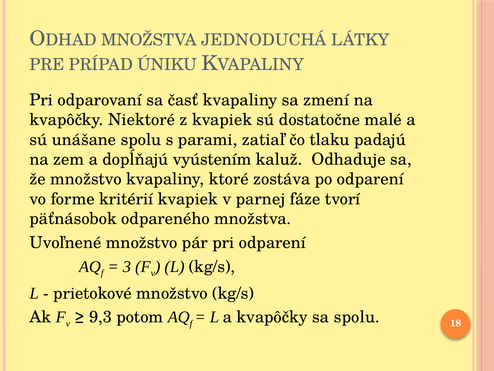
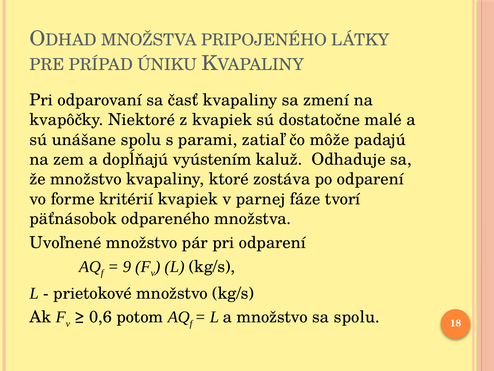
JEDNODUCHÁ: JEDNODUCHÁ -> PRIPOJENÉHO (264, 40)
tlaku: tlaku -> môže (330, 139)
3: 3 -> 9 (127, 266)
9,3: 9,3 -> 0,6 (101, 317)
a kvapôčky: kvapôčky -> množstvo (272, 317)
